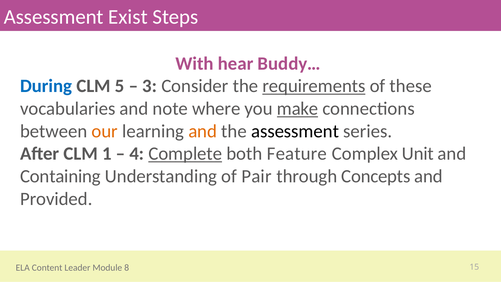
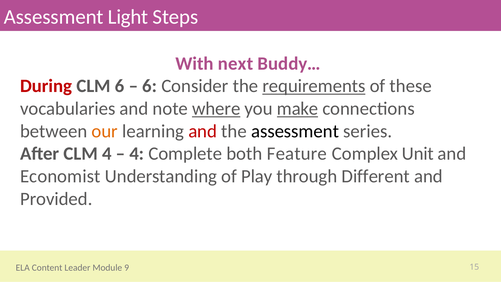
Exist: Exist -> Light (128, 17)
hear: hear -> next (236, 63)
During colour: blue -> red (46, 86)
CLM 5: 5 -> 6 (120, 86)
3: 3 -> 6 (150, 86)
where underline: none -> present (216, 109)
and colour: orange -> red (203, 131)
CLM 1: 1 -> 4 (107, 154)
Complete underline: present -> none (185, 154)
Containing: Containing -> Economist (60, 176)
Pair: Pair -> Play (257, 176)
Concepts: Concepts -> Different (376, 176)
8: 8 -> 9 (127, 267)
